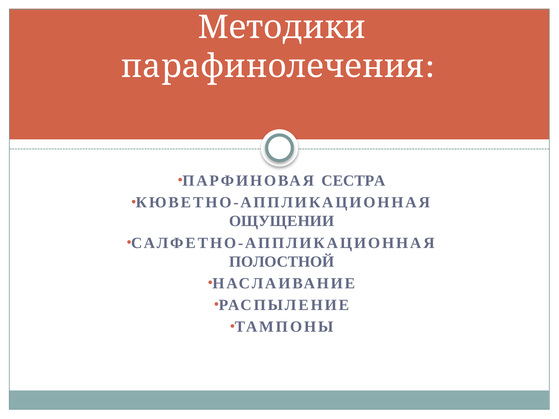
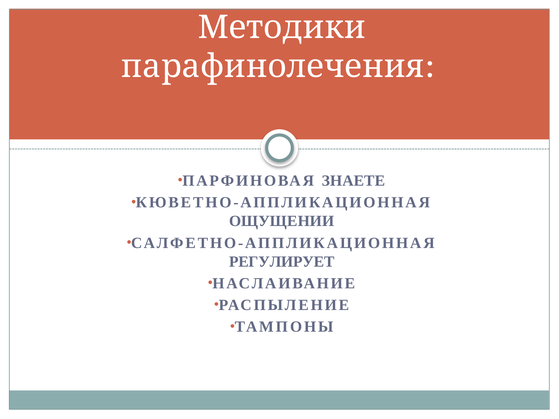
СЕСТРА: СЕСТРА -> ЗНАЕТЕ (353, 181)
ПОЛОСТНОЙ: ПОЛОСТНОЙ -> РЕГУЛИРУЕТ (282, 262)
